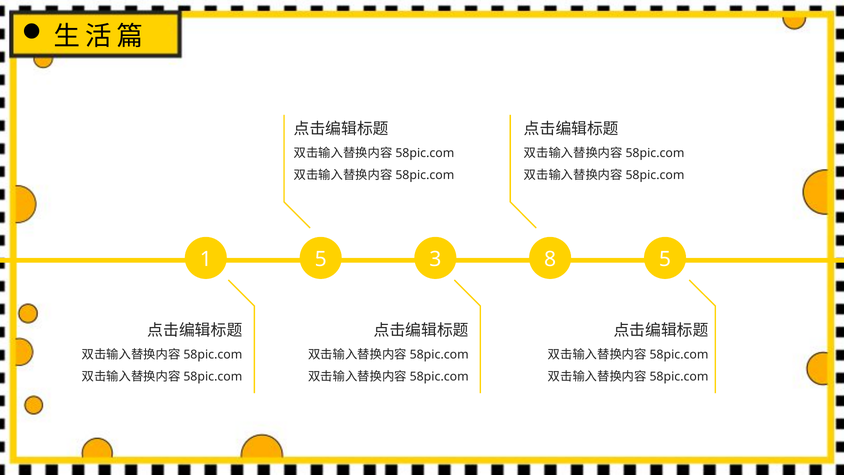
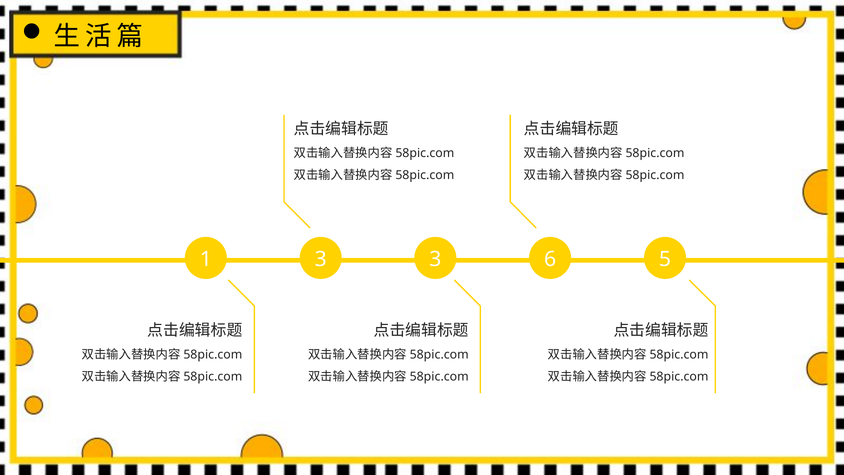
1 5: 5 -> 3 (321, 259)
8: 8 -> 6 (550, 259)
